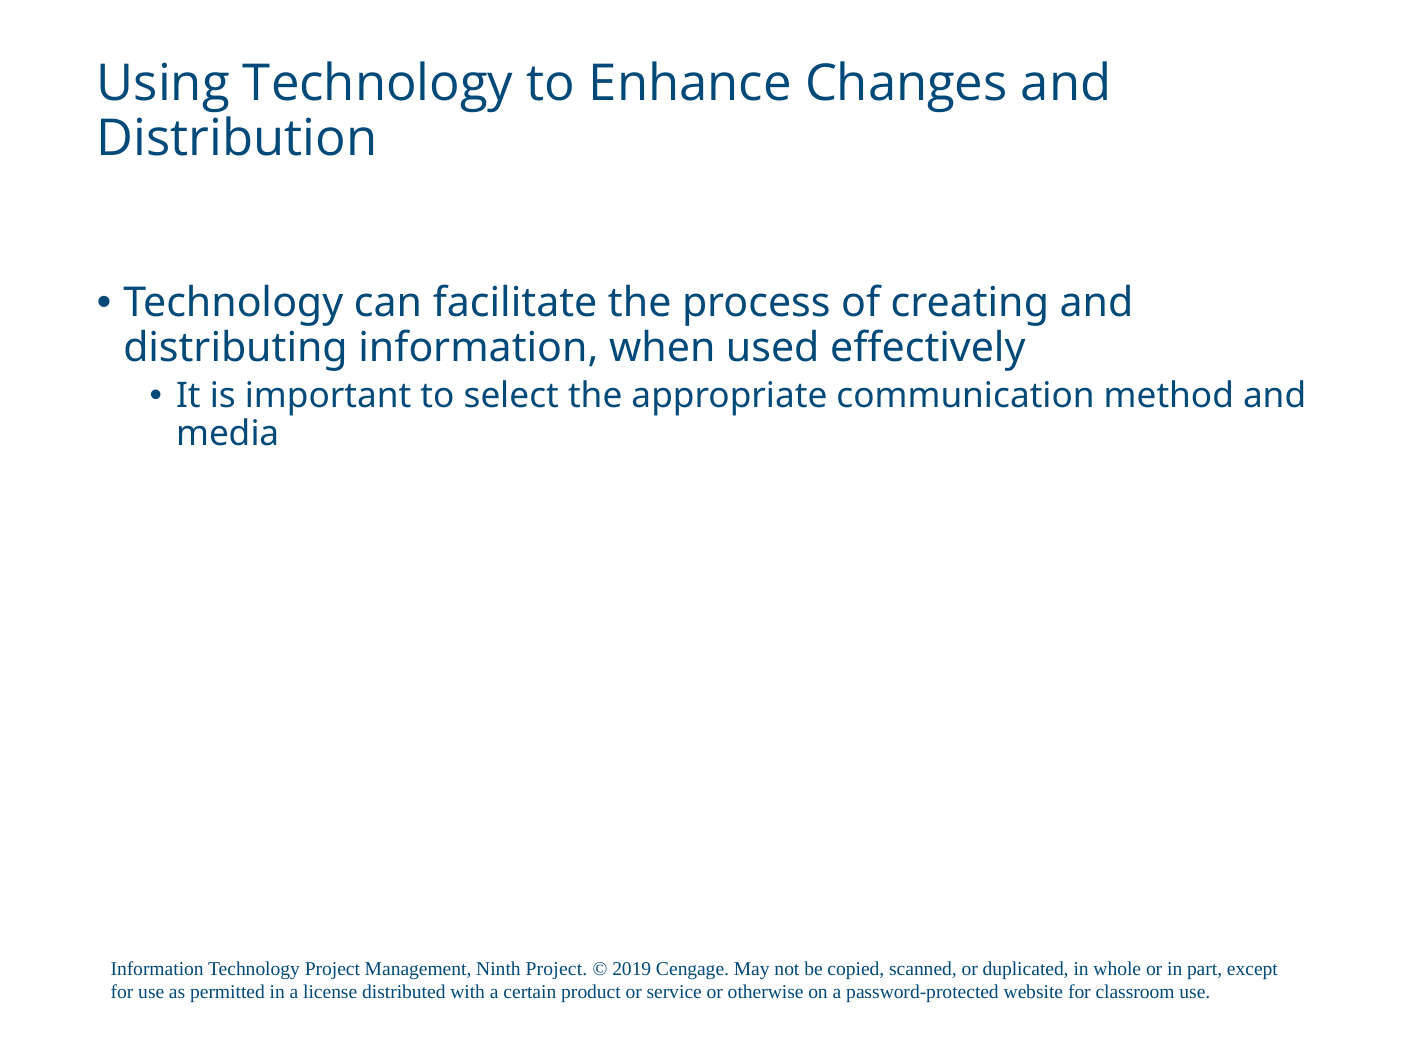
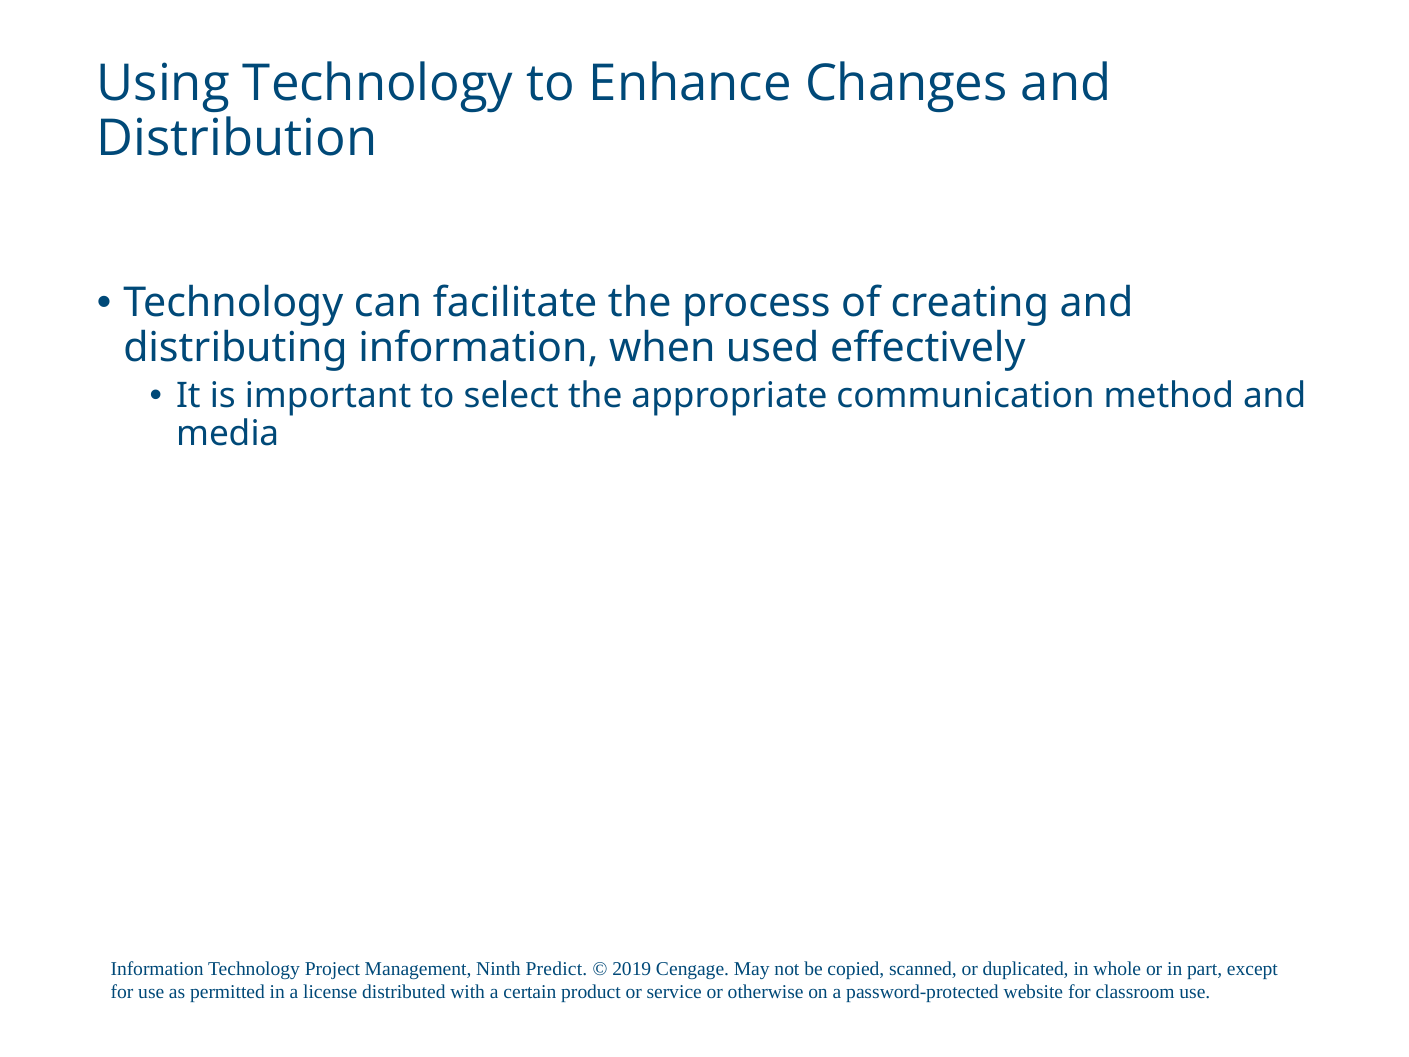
Ninth Project: Project -> Predict (556, 969)
